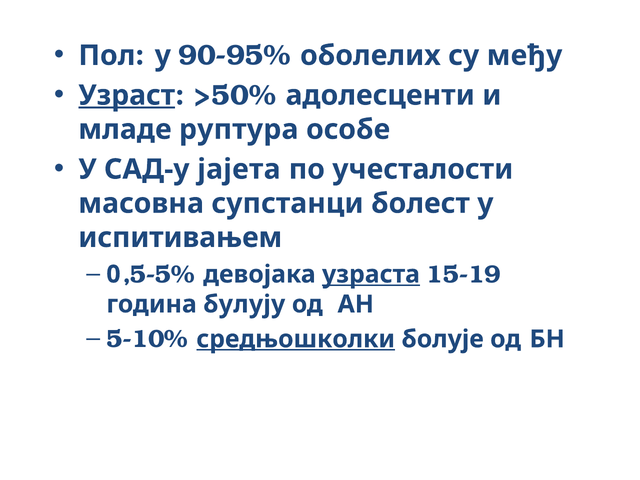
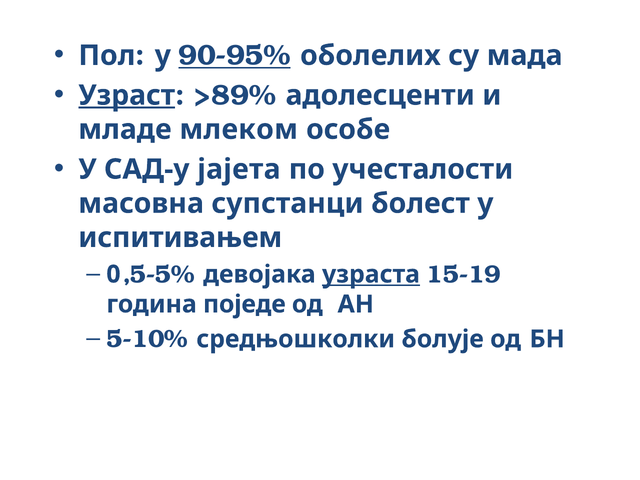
90-95% underline: none -> present (234, 55)
међу: међу -> мада (525, 55)
>50%: >50% -> >89% (235, 95)
руптура: руптура -> млеком (239, 129)
булују: булују -> поједе (244, 304)
средњошколки underline: present -> none (296, 339)
